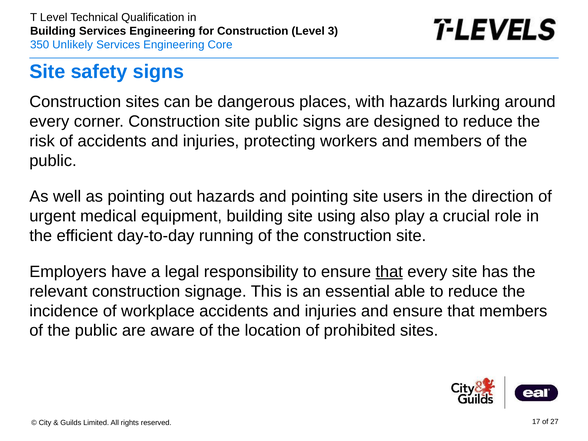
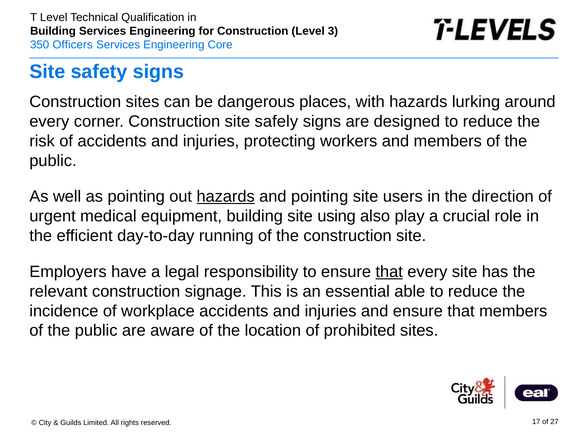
Unlikely: Unlikely -> Officers (73, 45)
site public: public -> safely (276, 121)
hazards underline: none -> present (226, 197)
